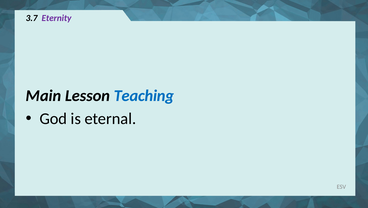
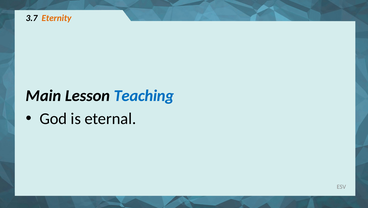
Eternity colour: purple -> orange (57, 18)
